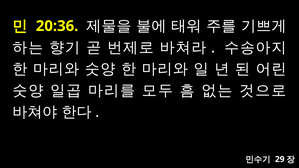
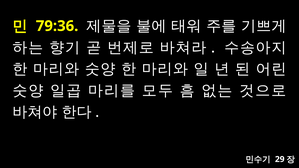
20:36: 20:36 -> 79:36 (57, 26)
